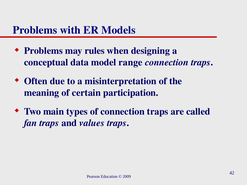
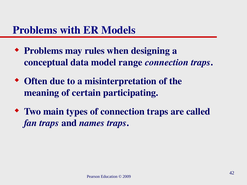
participation: participation -> participating (131, 93)
values: values -> names (92, 123)
